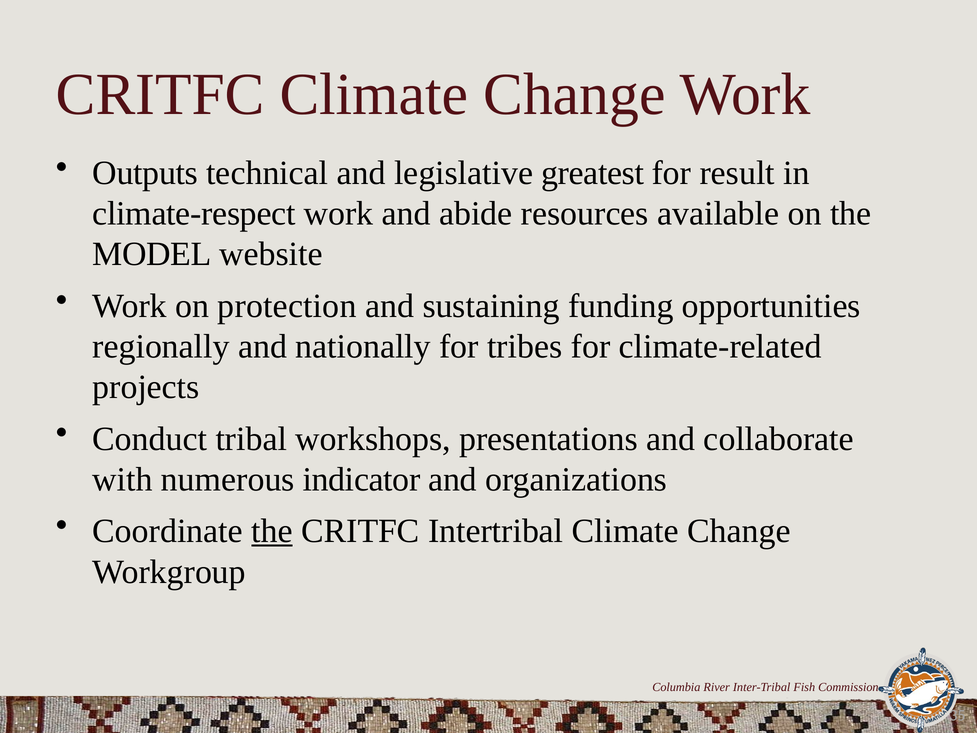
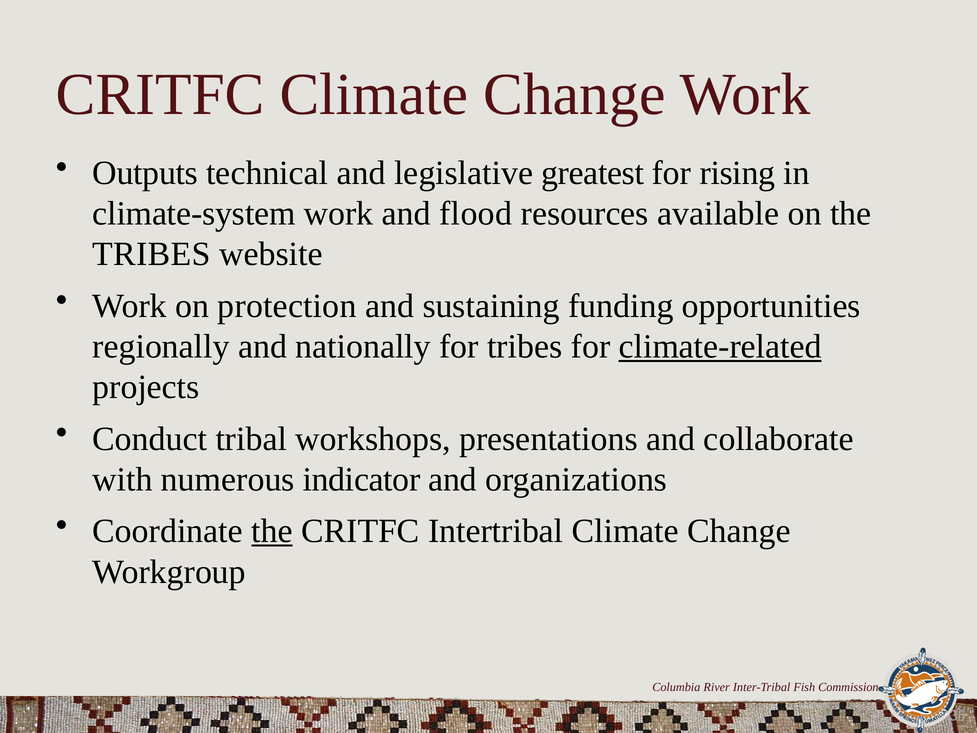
result: result -> rising (737, 173)
climate-respect: climate-respect -> climate-system (194, 214)
abide: abide -> flood (476, 214)
MODEL: MODEL -> TRIBES (152, 254)
climate-related underline: none -> present (720, 346)
